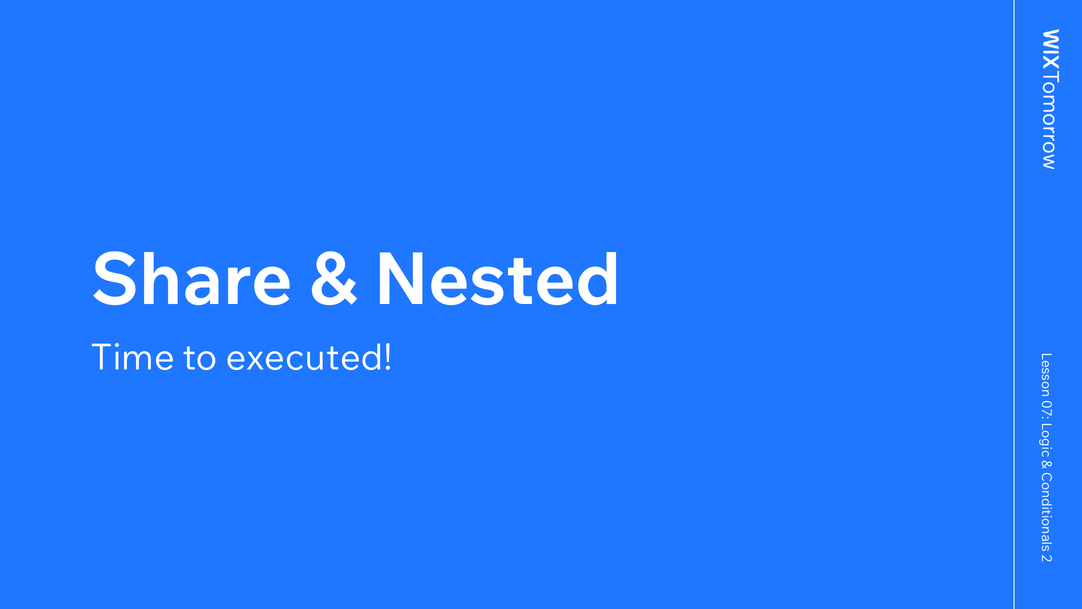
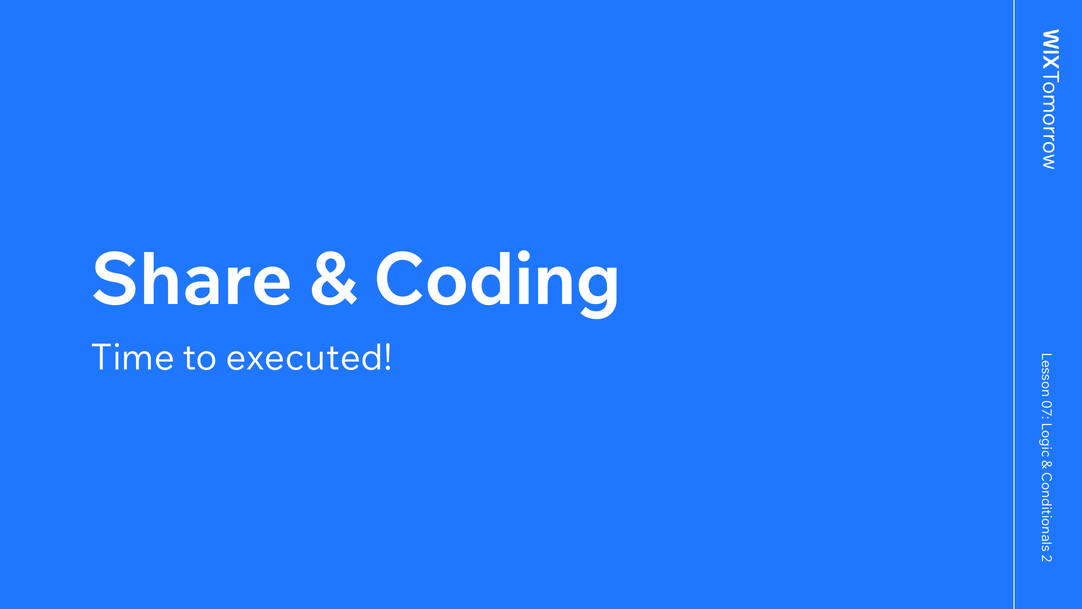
Nested: Nested -> Coding (497, 280)
